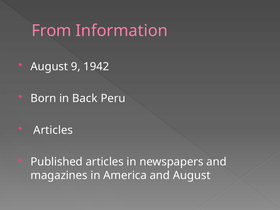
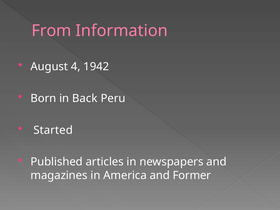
9: 9 -> 4 (76, 67)
Articles: Articles -> Started (53, 130)
and August: August -> Former (192, 175)
